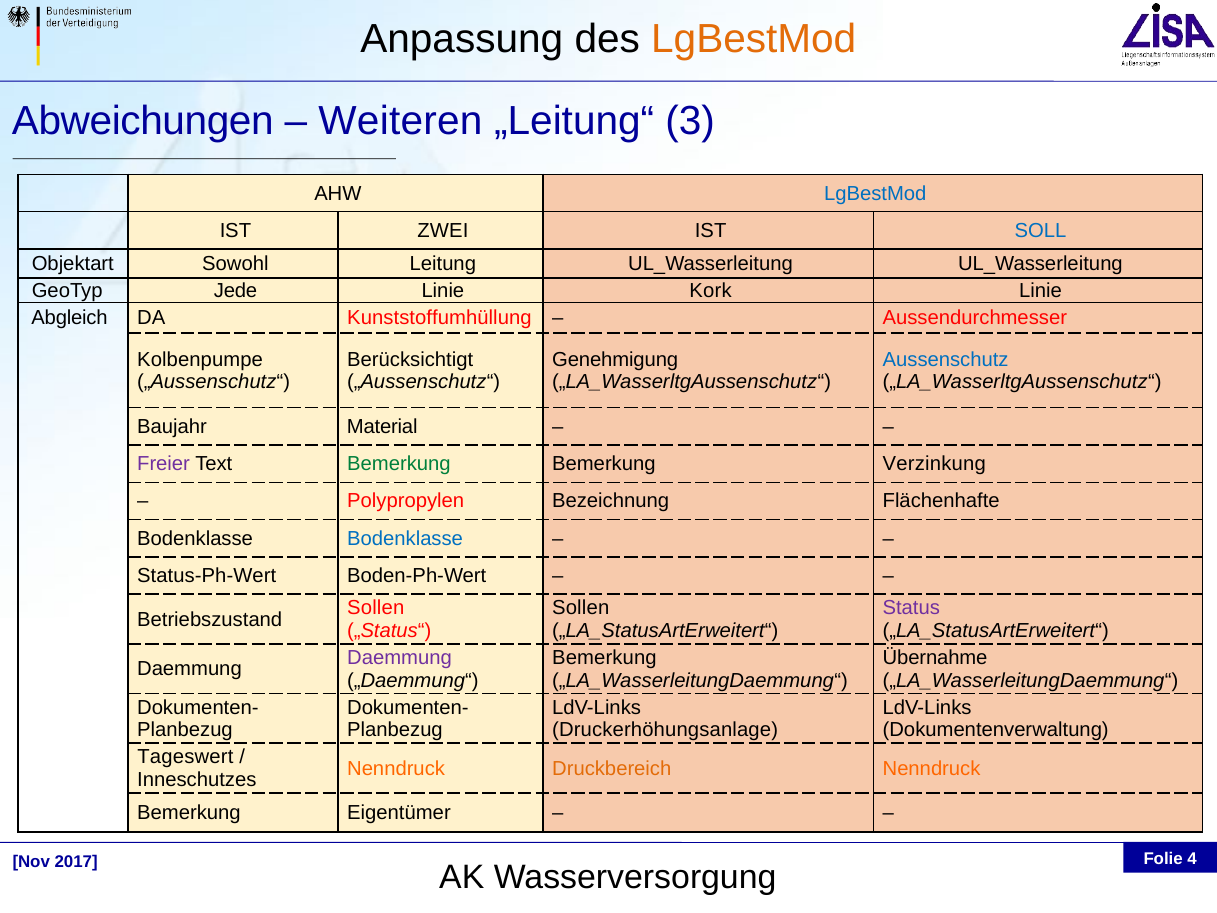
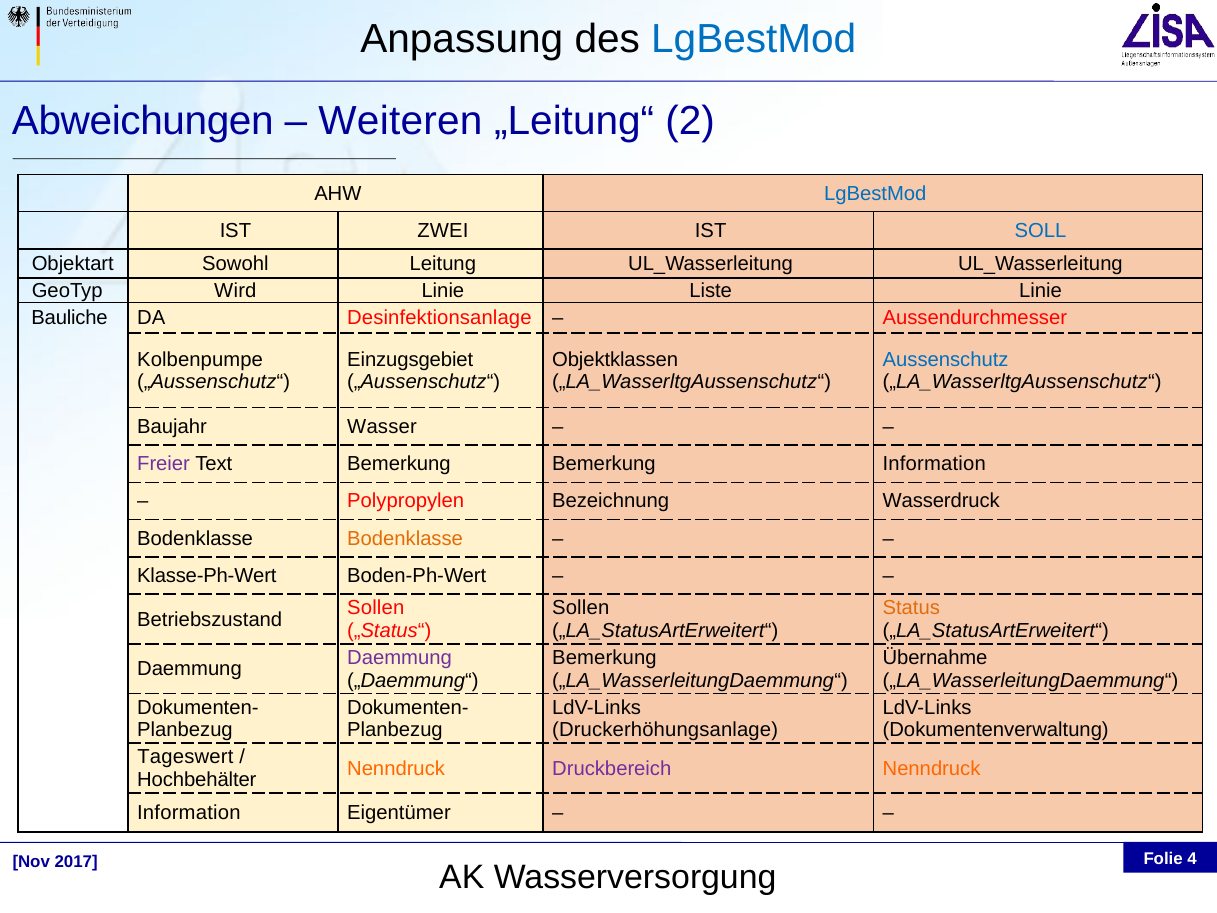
LgBestMod colour: orange -> blue (754, 40)
3: 3 -> 2 (690, 121)
Jede: Jede -> Wird (235, 291)
Kork: Kork -> Liste (711, 291)
Abgleich: Abgleich -> Bauliche (70, 318)
Kunststoffumhüllung: Kunststoffumhüllung -> Desinfektionsanlage (439, 318)
Berücksichtigt: Berücksichtigt -> Einzugsgebiet (410, 359)
Genehmigung: Genehmigung -> Objektklassen (615, 359)
Material: Material -> Wasser (382, 427)
Bemerkung colour: green -> black (399, 464)
Bemerkung Verzinkung: Verzinkung -> Information (934, 464)
Flächenhafte: Flächenhafte -> Wasserdruck (941, 501)
Bodenklasse colour: blue -> orange (405, 538)
Status-Ph-Wert: Status-Ph-Wert -> Klasse-Ph-Wert (207, 576)
Status colour: purple -> orange (911, 608)
Druckbereich colour: orange -> purple (612, 768)
Inneschutzes: Inneschutzes -> Hochbehälter (197, 780)
Bemerkung: Bemerkung -> Information (189, 813)
